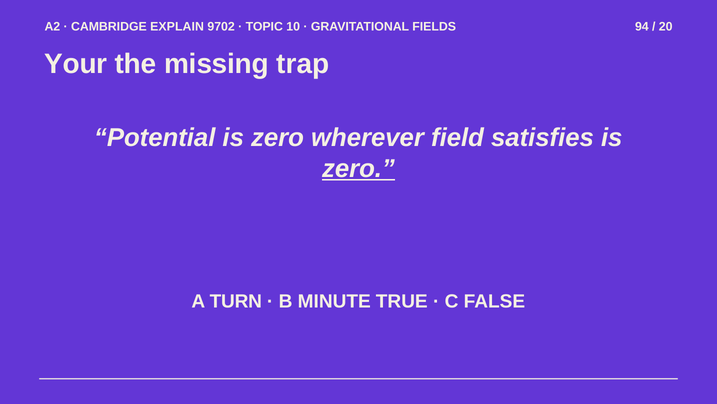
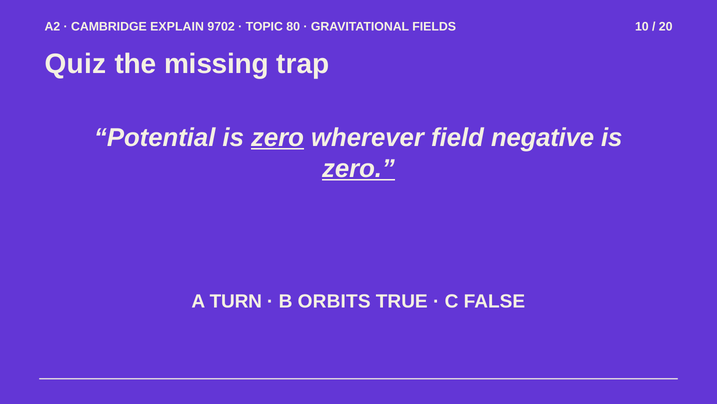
10: 10 -> 80 (293, 27)
94: 94 -> 10 (642, 27)
Your: Your -> Quiz (75, 64)
zero underline: none -> present (277, 138)
satisfies: satisfies -> negative (543, 138)
MINUTE: MINUTE -> ORBITS (334, 301)
